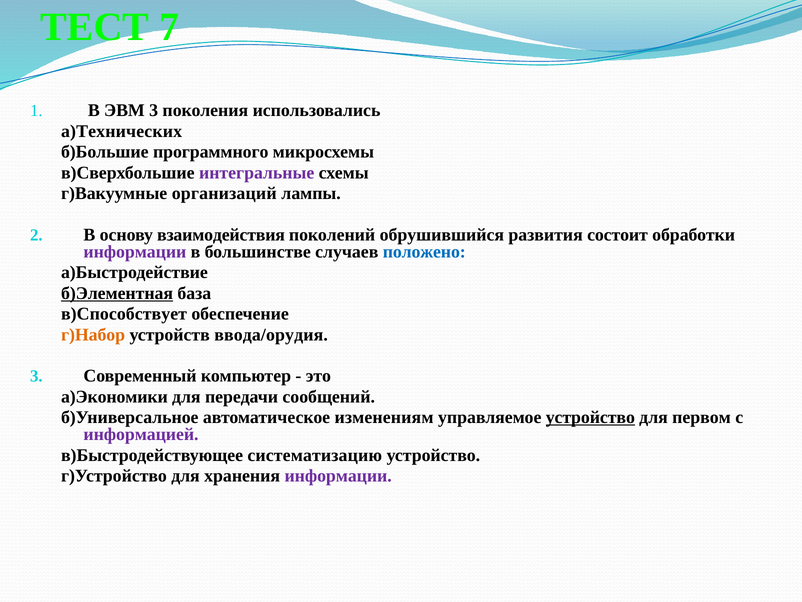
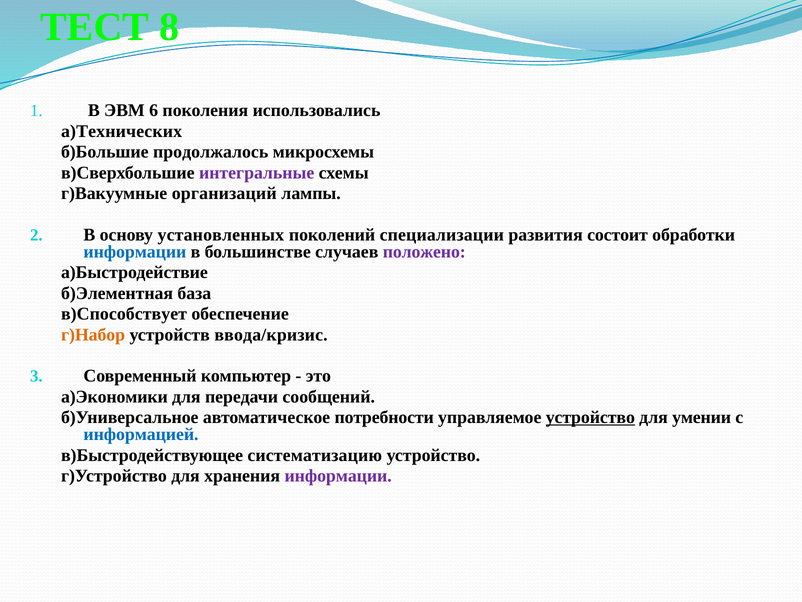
7: 7 -> 8 (169, 27)
ЭВМ 3: 3 -> 6 (154, 111)
программного: программного -> продолжалось (211, 152)
взаимодействия: взаимодействия -> установленных (221, 235)
обрушившийся: обрушившийся -> специализации (442, 235)
информации colour: purple -> blue (135, 252)
положено colour: blue -> purple (424, 252)
б)Элементная underline: present -> none (117, 293)
ввода/орудия: ввода/орудия -> ввода/кризис (271, 334)
изменениям: изменениям -> потребности (384, 417)
первом: первом -> умении (702, 417)
информацией colour: purple -> blue (141, 434)
